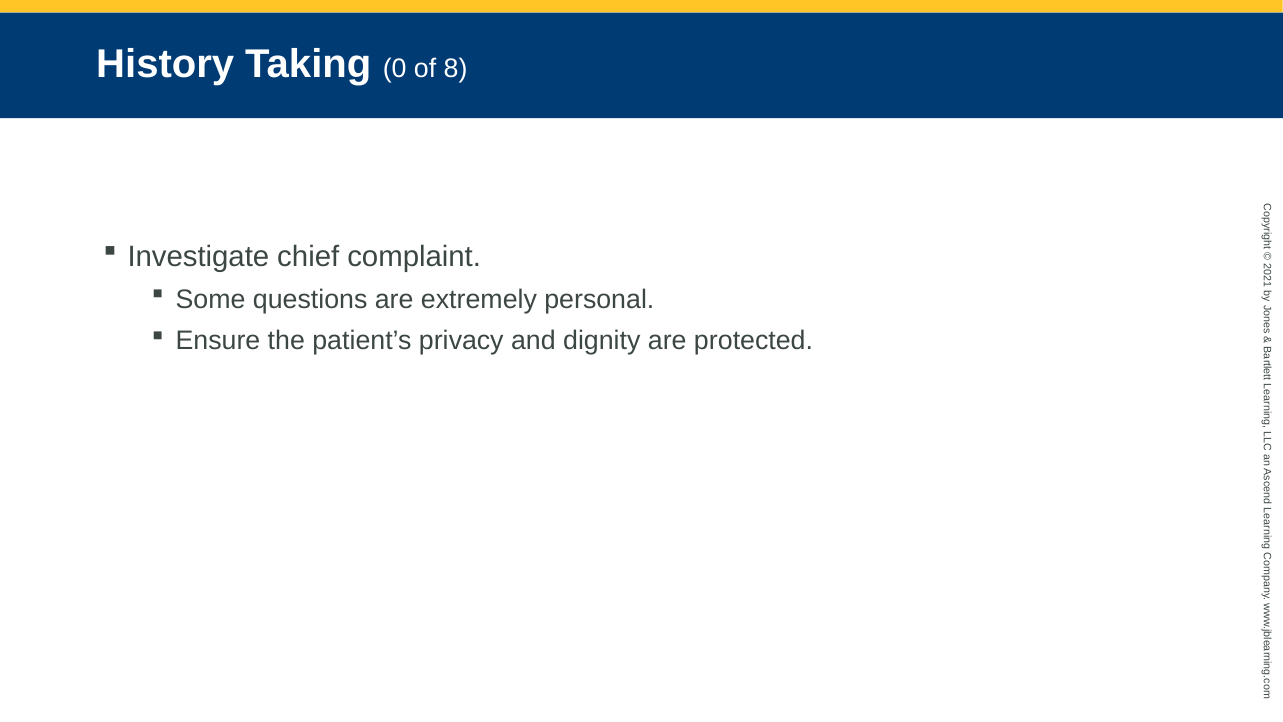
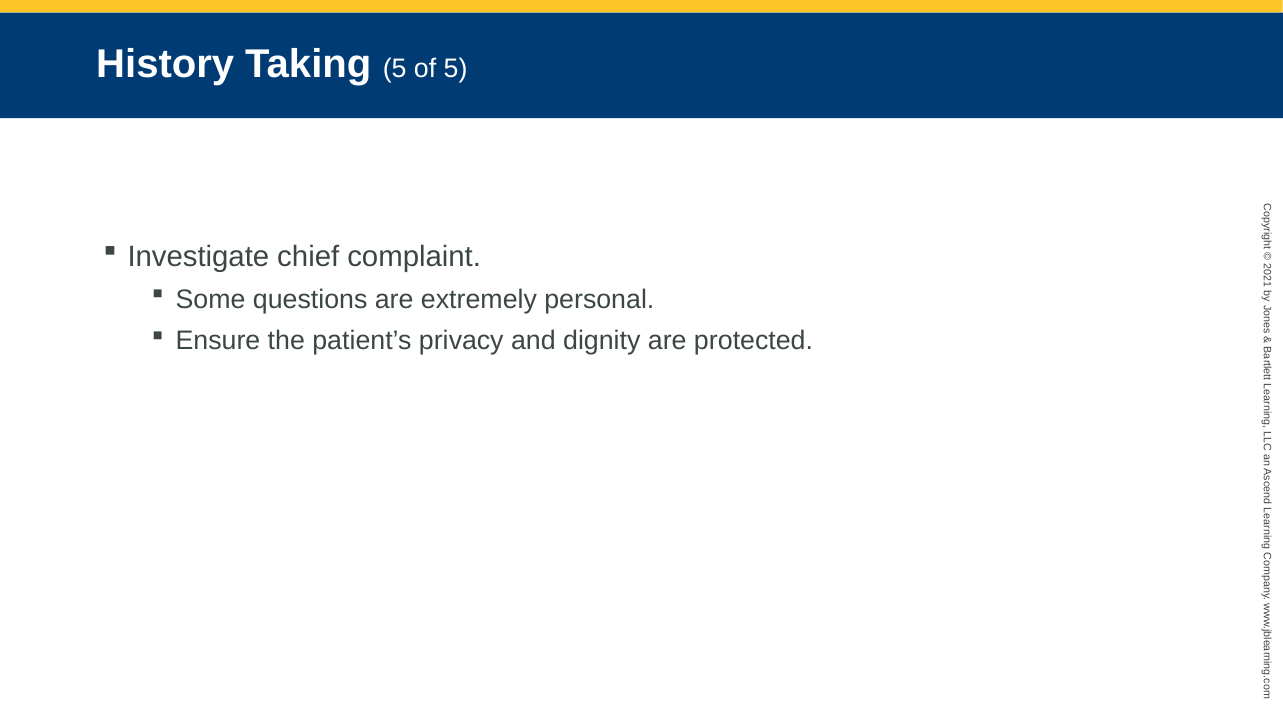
Taking 0: 0 -> 5 (395, 69)
of 8: 8 -> 5 (456, 69)
